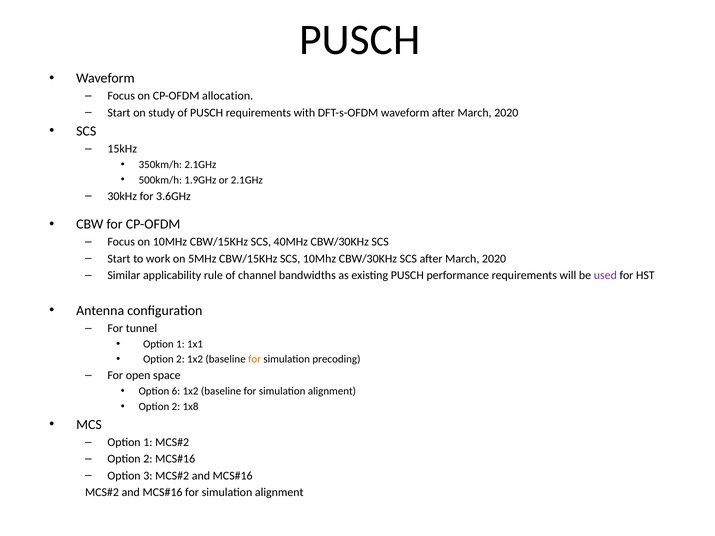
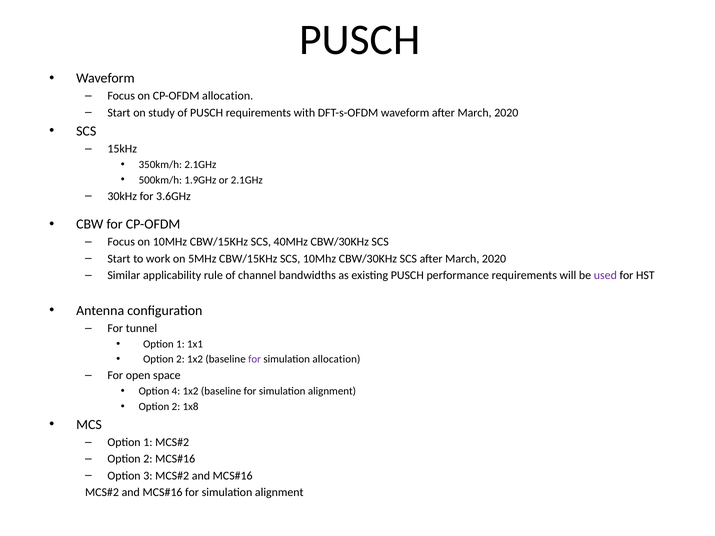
for colour: orange -> purple (255, 360)
simulation precoding: precoding -> allocation (336, 360)
6: 6 -> 4 (176, 392)
